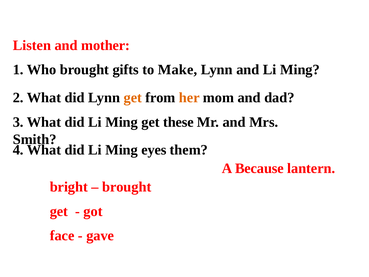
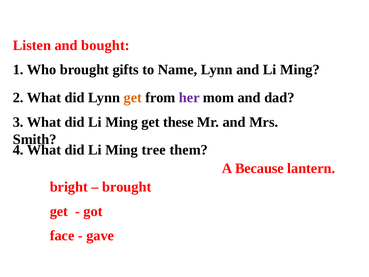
mother: mother -> bought (105, 45)
Make: Make -> Name (178, 70)
her colour: orange -> purple (189, 98)
eyes: eyes -> tree (154, 150)
